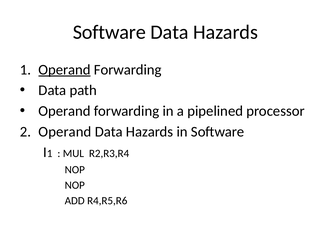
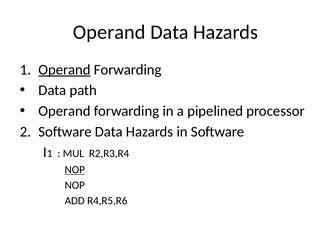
Software: Software -> Operand (109, 32)
Operand: Operand -> Software (65, 131)
NOP underline: none -> present (75, 169)
